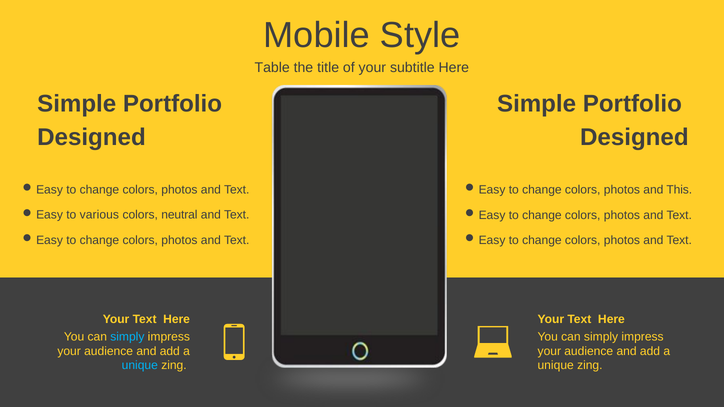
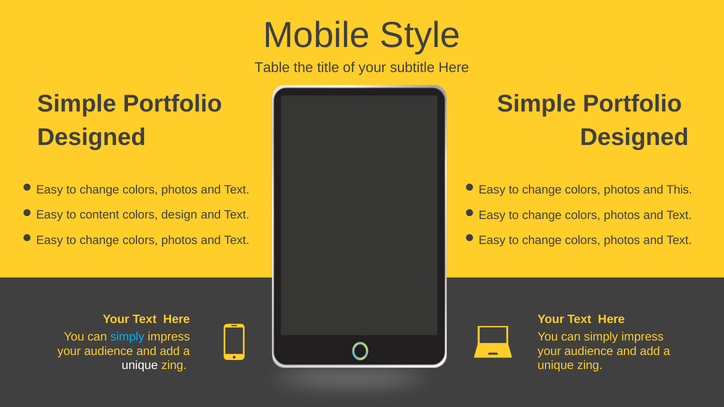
various: various -> content (99, 215)
neutral: neutral -> design (179, 215)
unique colour: light blue -> white (140, 366)
